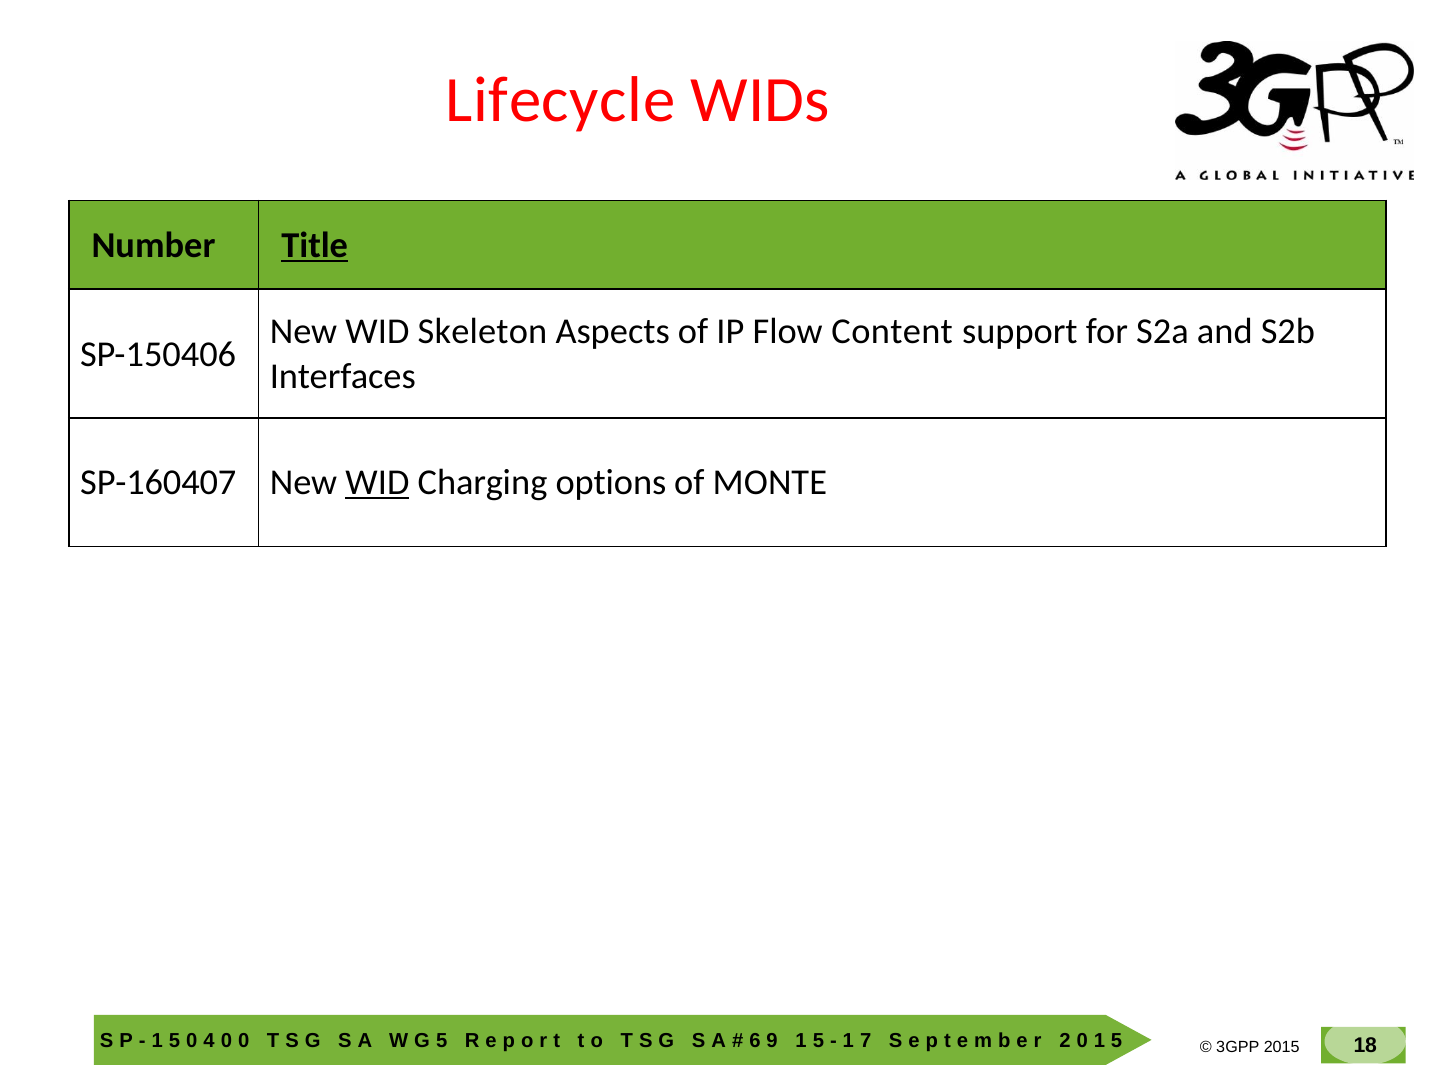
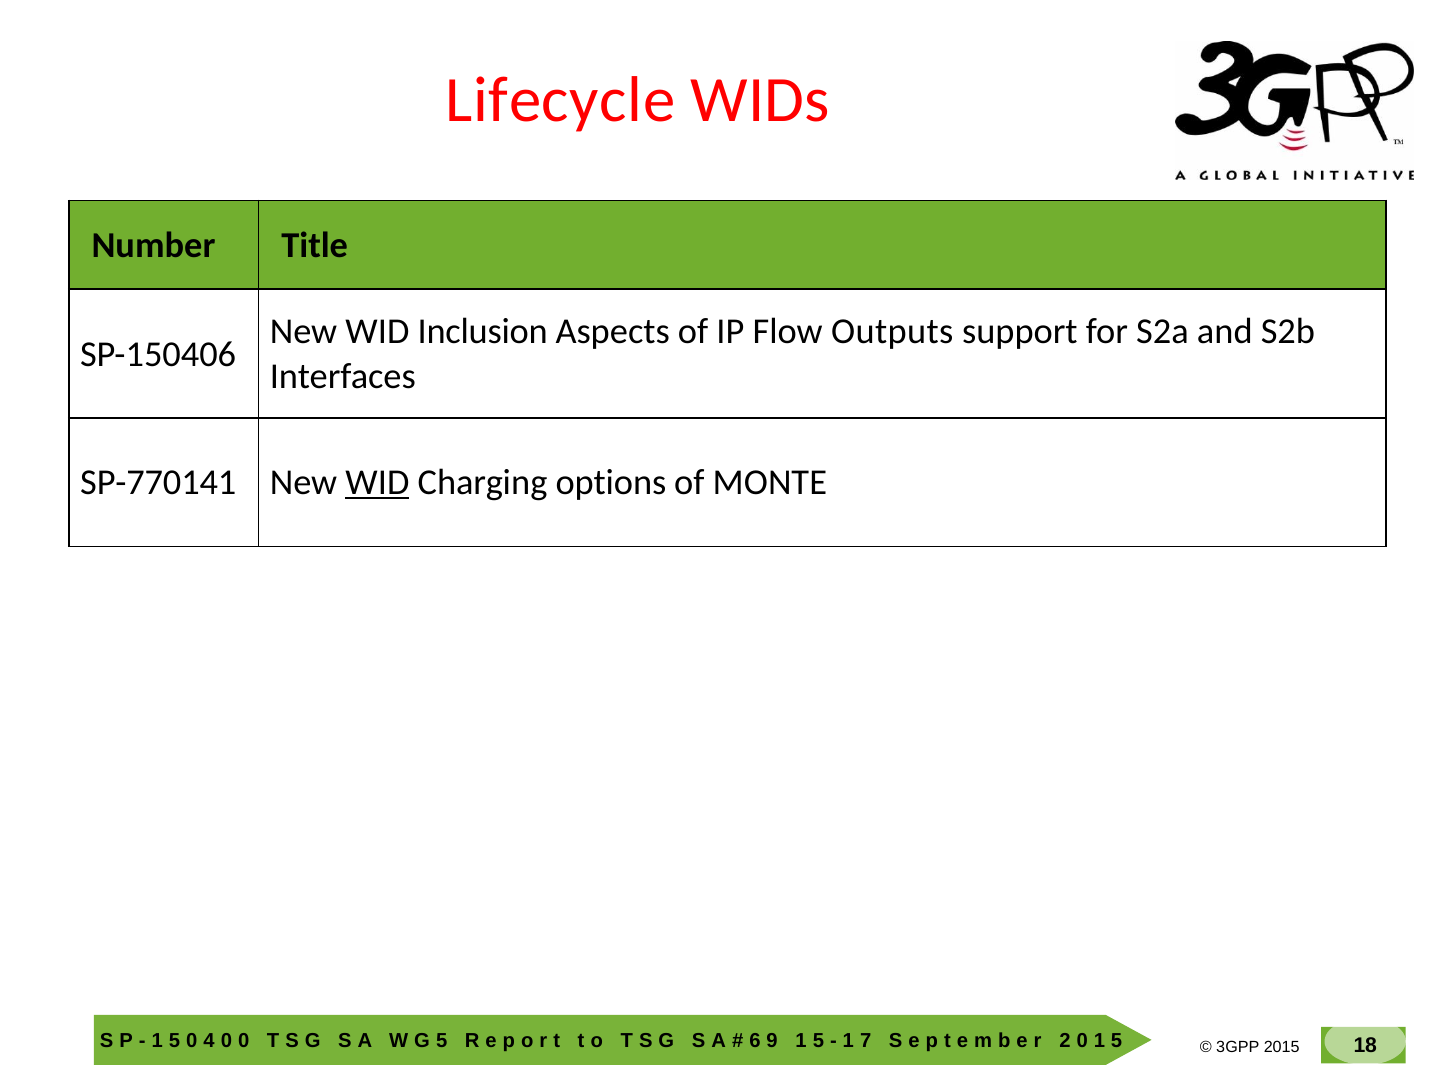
Title underline: present -> none (315, 245)
Skeleton: Skeleton -> Inclusion (483, 332)
Content: Content -> Outputs (892, 332)
SP-160407: SP-160407 -> SP-770141 (158, 483)
